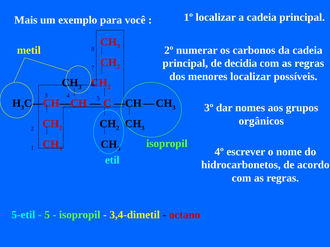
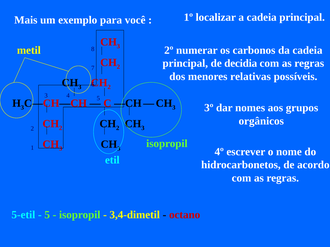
menores localizar: localizar -> relativas (251, 77)
